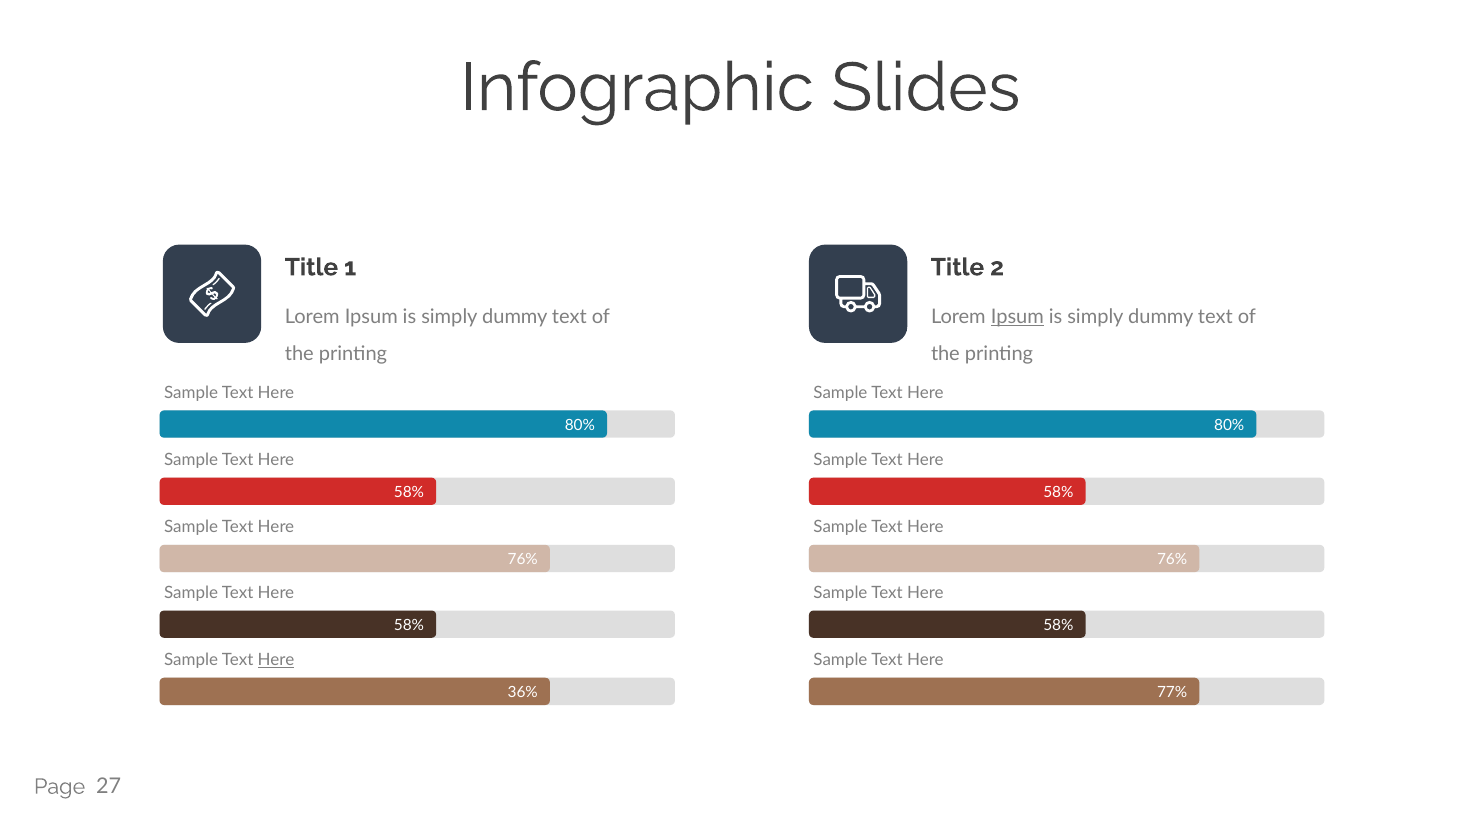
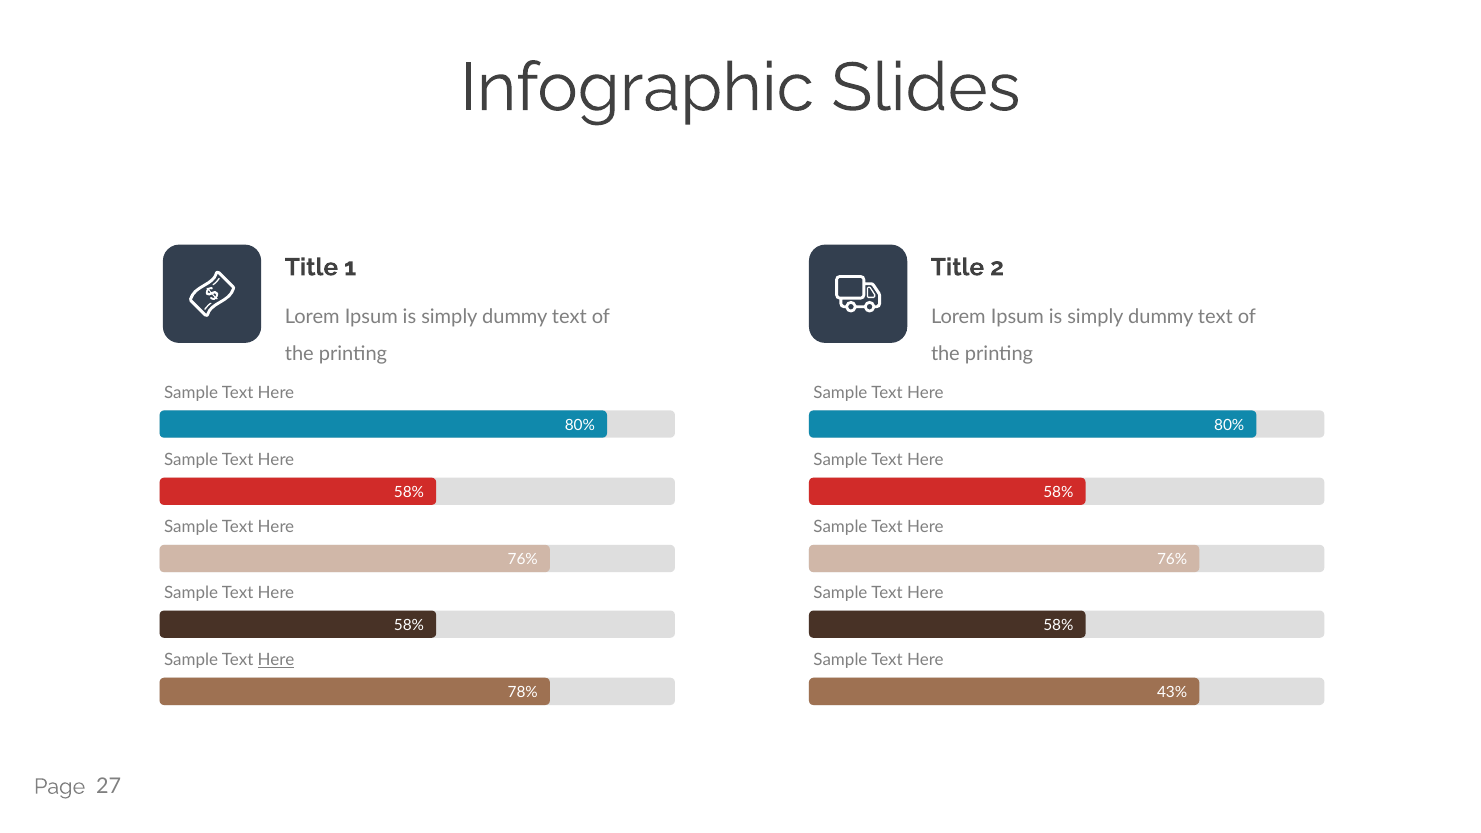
Ipsum underline: present -> none (1017, 317)
36%: 36% -> 78% (523, 692)
77%: 77% -> 43% (1172, 692)
